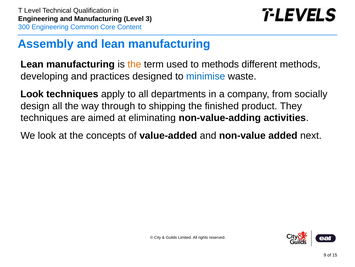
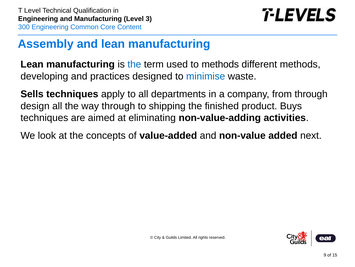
the colour: orange -> blue (134, 64)
Look: Look -> Sells (32, 94)
from socially: socially -> through (311, 94)
They: They -> Buys (291, 106)
